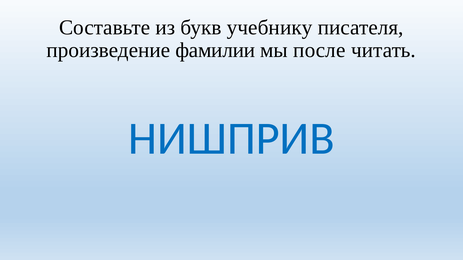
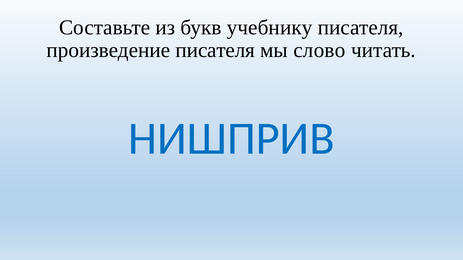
произведение фамилии: фамилии -> писателя (215, 50)
после: после -> слово (319, 50)
